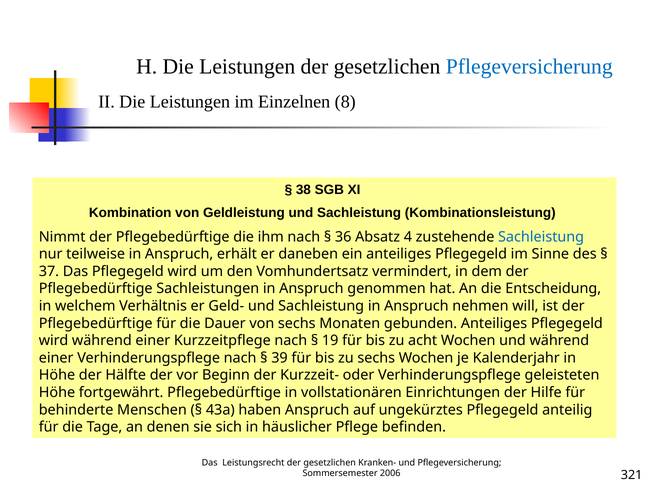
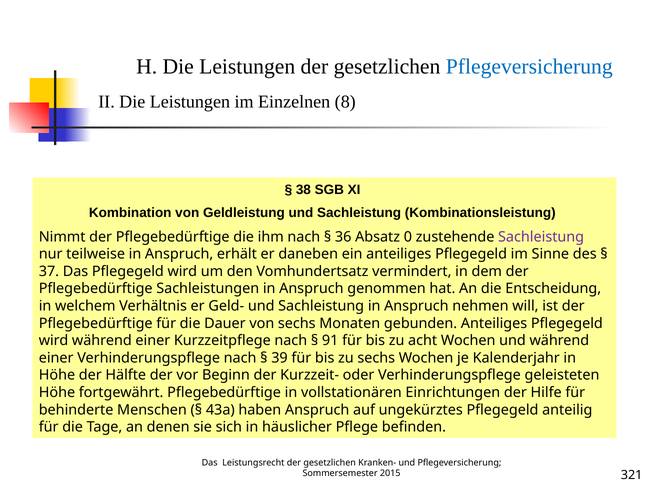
4: 4 -> 0 (408, 237)
Sachleistung colour: blue -> purple (541, 237)
19: 19 -> 91 (330, 340)
2006: 2006 -> 2015 (390, 473)
